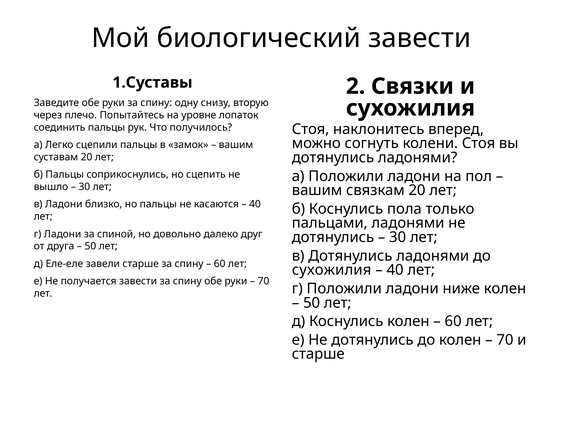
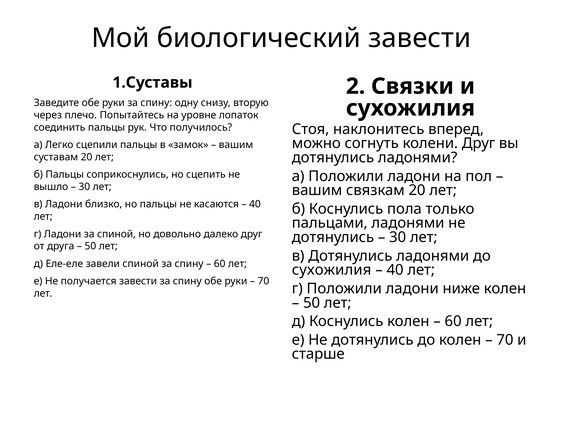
колени Стоя: Стоя -> Друг (479, 143)
завели старше: старше -> спиной (141, 264)
